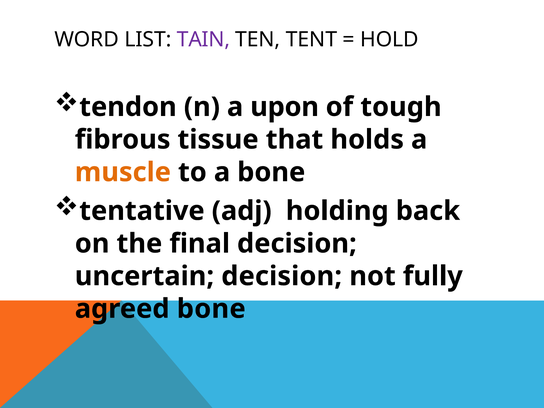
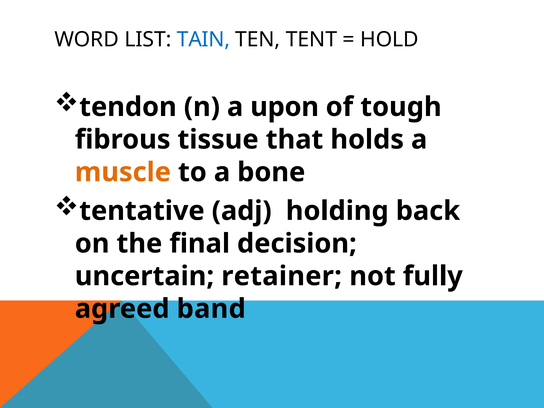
TAIN colour: purple -> blue (203, 40)
uncertain decision: decision -> retainer (282, 276)
agreed bone: bone -> band (211, 309)
